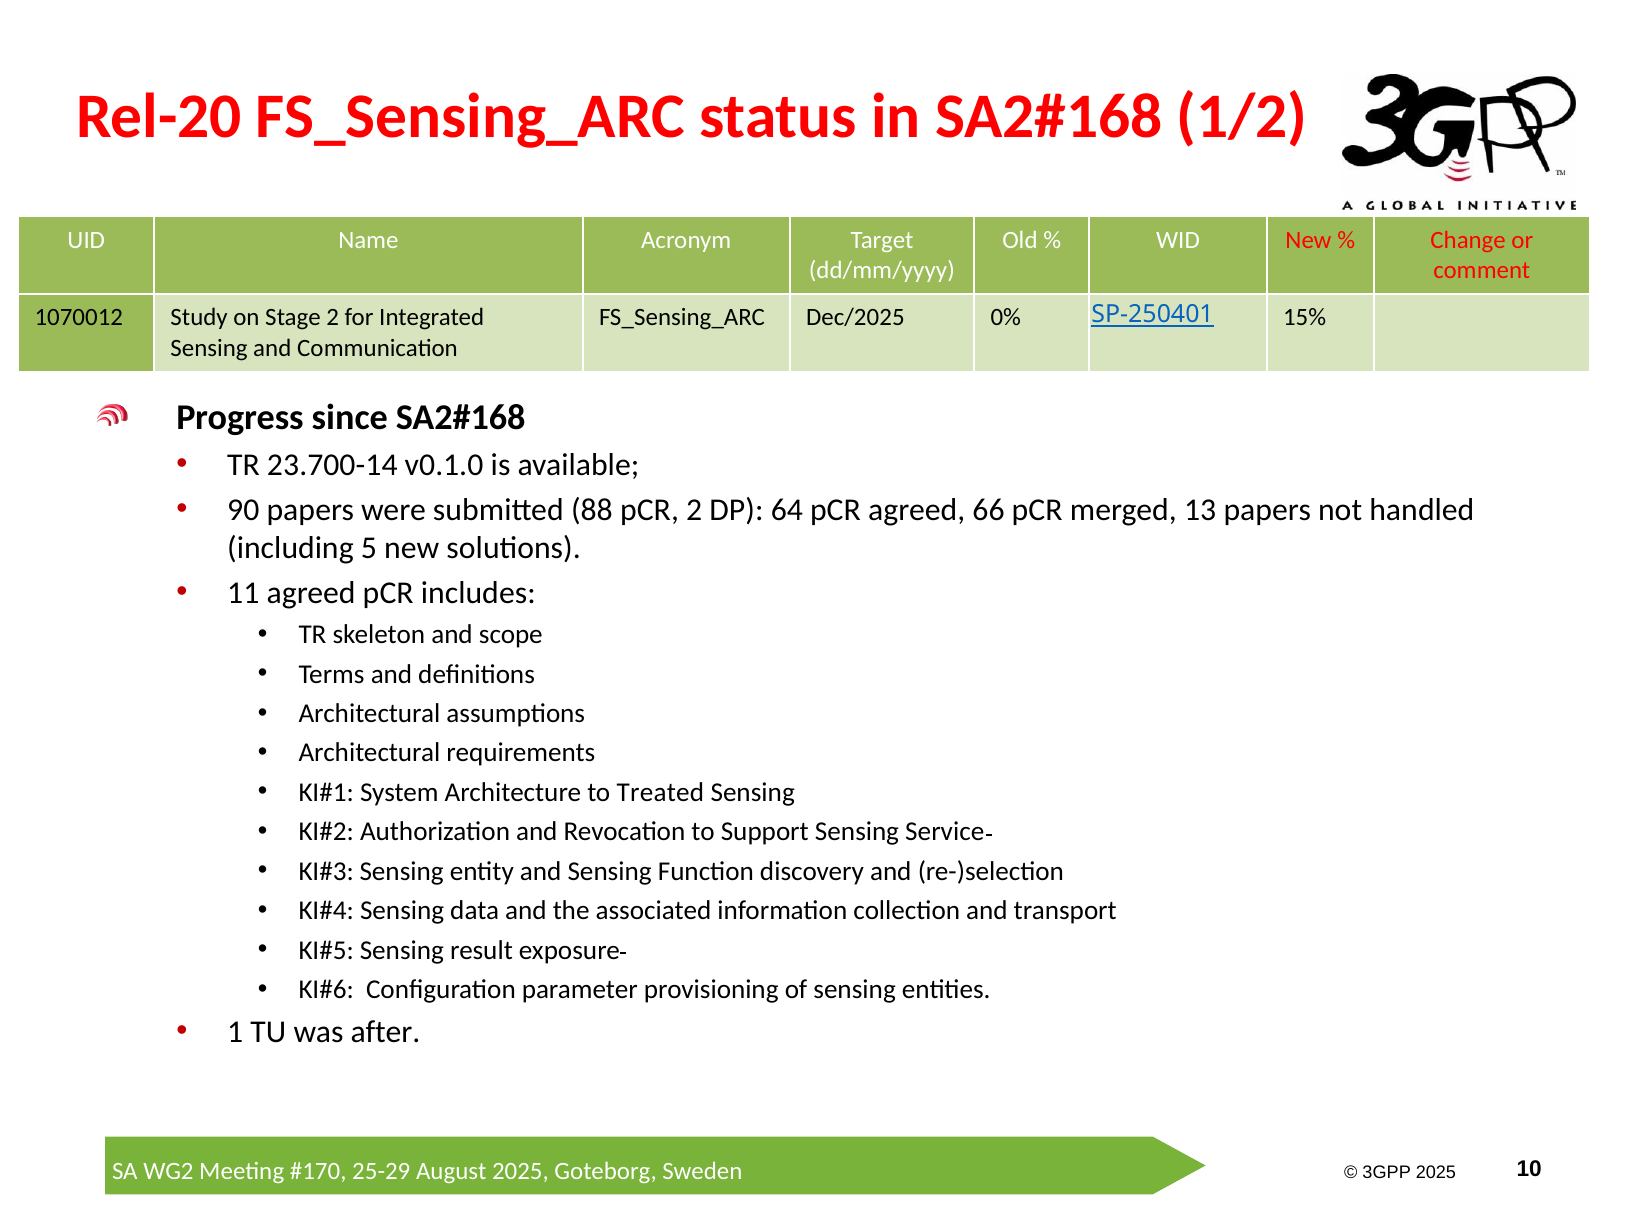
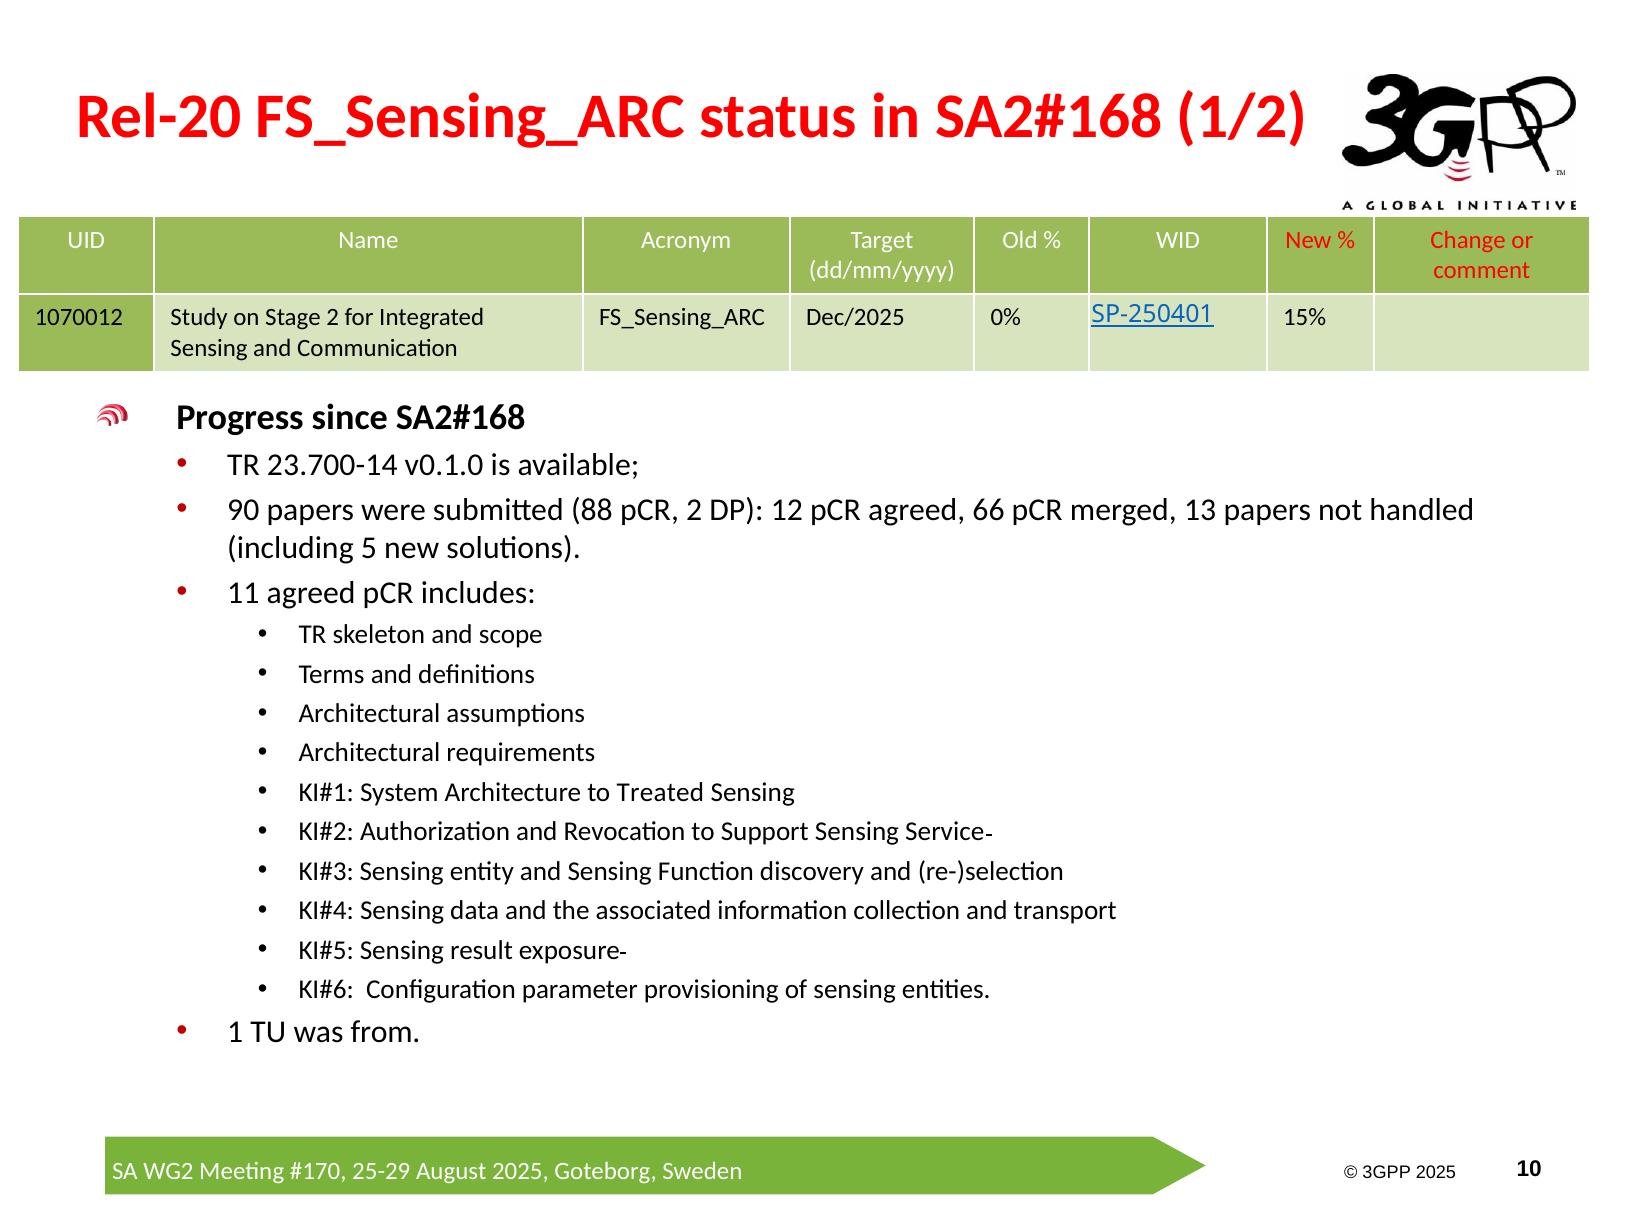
64: 64 -> 12 (787, 510)
after: after -> from (385, 1032)
